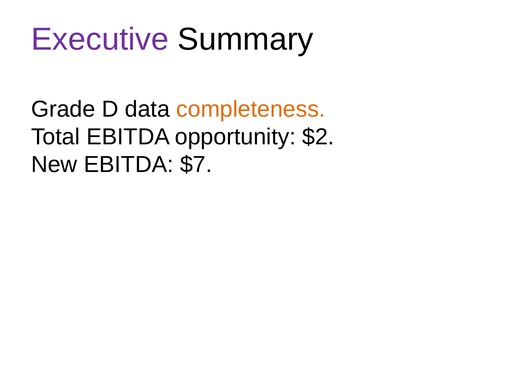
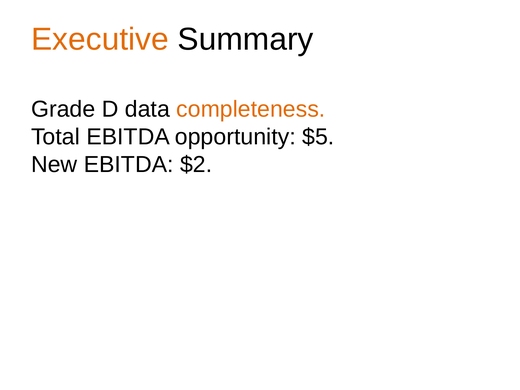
Executive colour: purple -> orange (100, 39)
$2: $2 -> $5 (318, 137)
$7: $7 -> $2 (196, 165)
